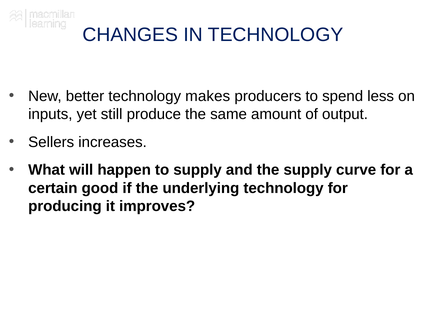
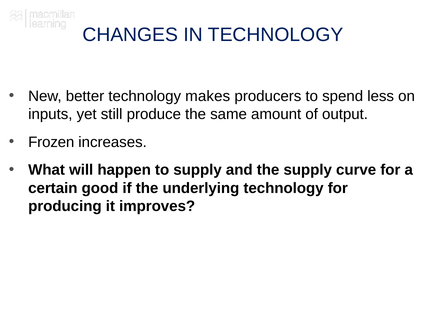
Sellers: Sellers -> Frozen (51, 142)
